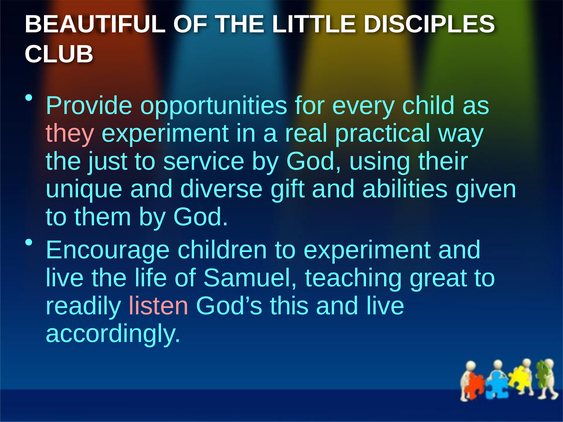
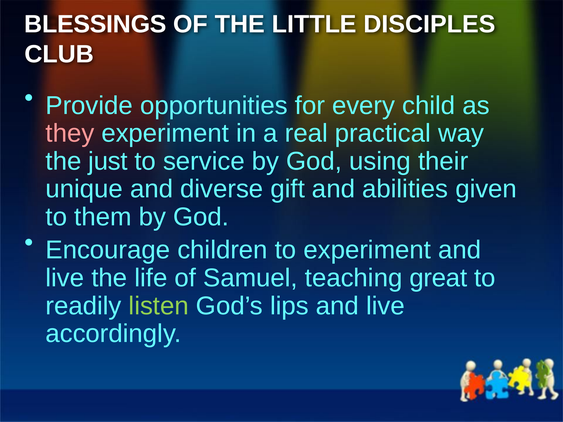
BEAUTIFUL: BEAUTIFUL -> BLESSINGS (95, 24)
listen colour: pink -> light green (159, 306)
this: this -> lips (289, 306)
